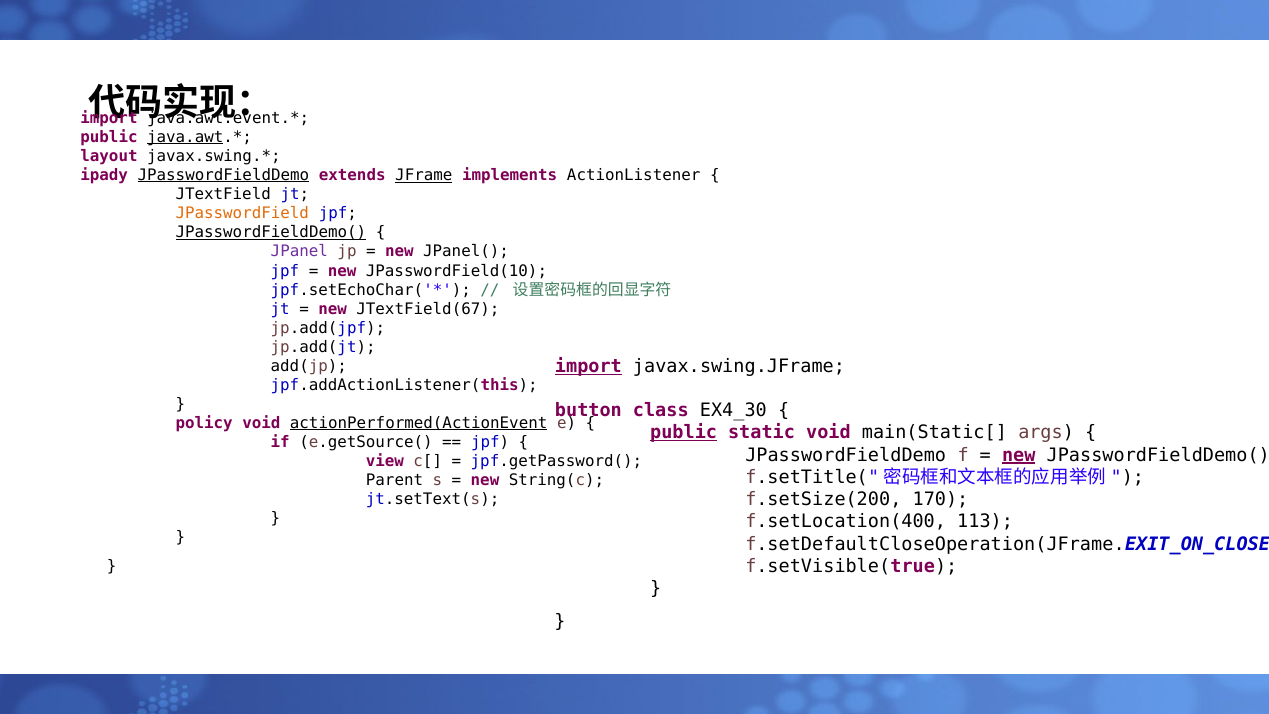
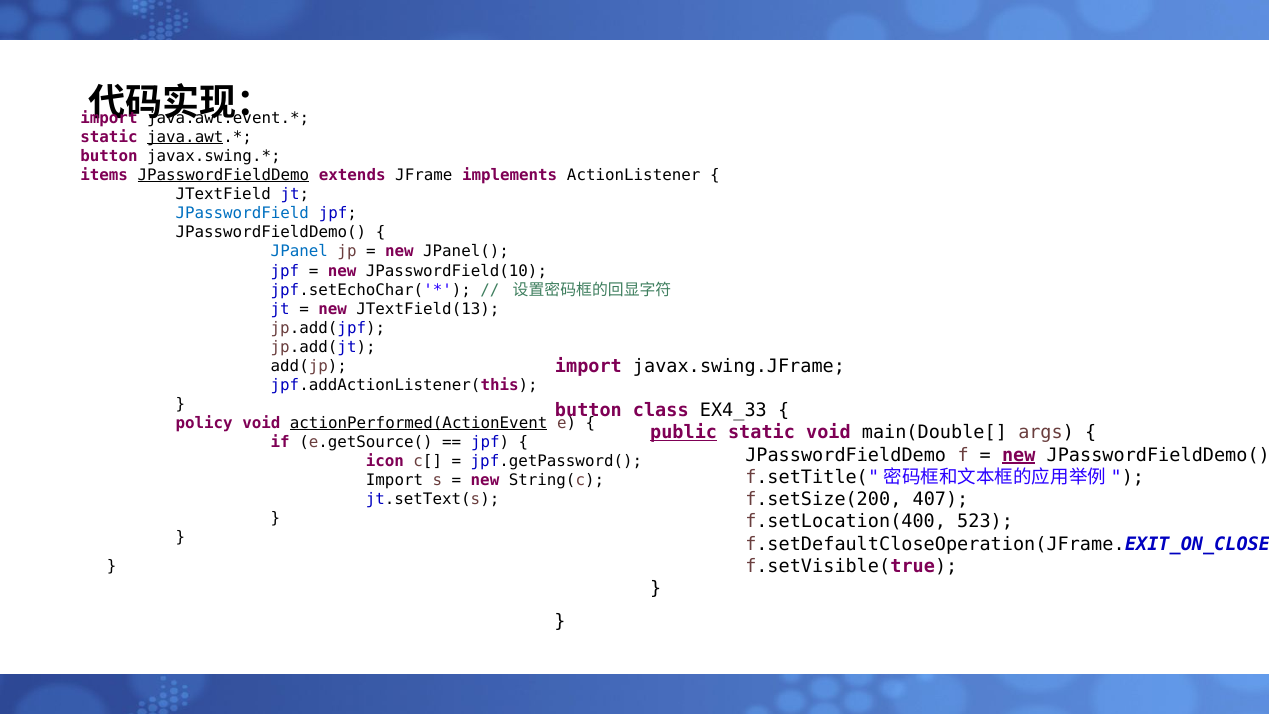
public: public -> static (109, 137)
layout: layout -> button (109, 156)
ipady: ipady -> items (104, 176)
JFrame underline: present -> none (424, 176)
JPasswordField colour: orange -> blue (242, 214)
JPasswordFieldDemo( underline: present -> none (271, 233)
JPanel colour: purple -> blue (299, 252)
JTextField(67: JTextField(67 -> JTextField(13 (428, 309)
import underline: present -> none (588, 366)
EX4_30: EX4_30 -> EX4_33 (733, 410)
main(Static[: main(Static[ -> main(Double[ (934, 433)
view: view -> icon (385, 461)
Parent: Parent -> Import (395, 480)
170: 170 -> 407 (940, 499)
113: 113 -> 523 (985, 522)
